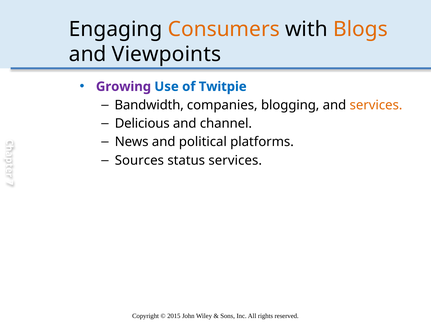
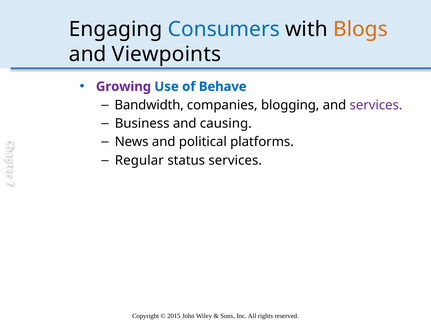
Consumers colour: orange -> blue (224, 29)
Twitpie: Twitpie -> Behave (223, 86)
services colour: orange -> purple (376, 105)
Delicious: Delicious -> Business (142, 123)
channel: channel -> causing (226, 123)
Sources: Sources -> Regular (139, 160)
